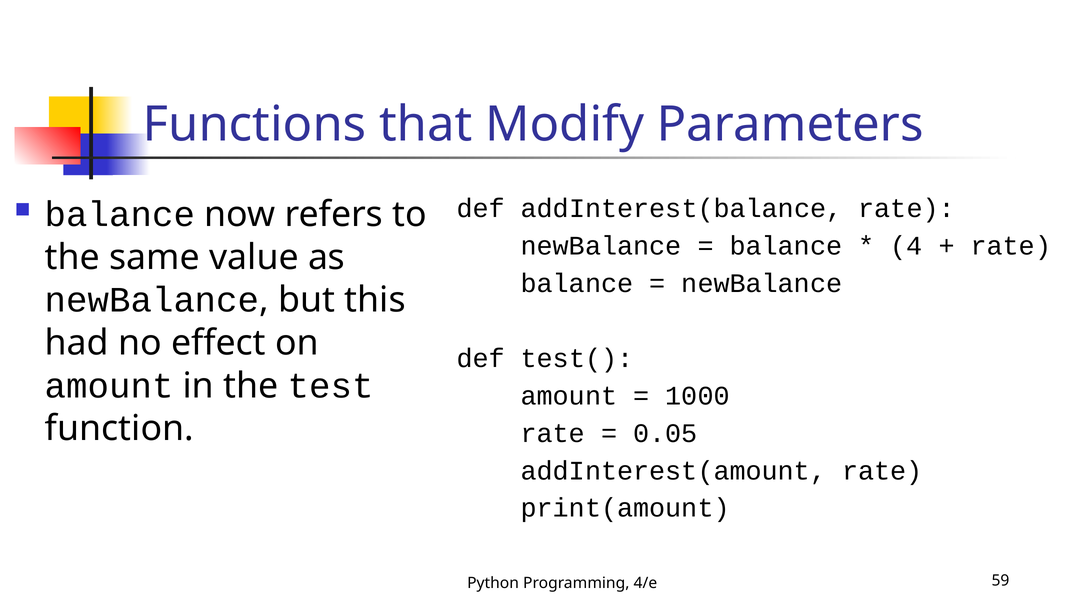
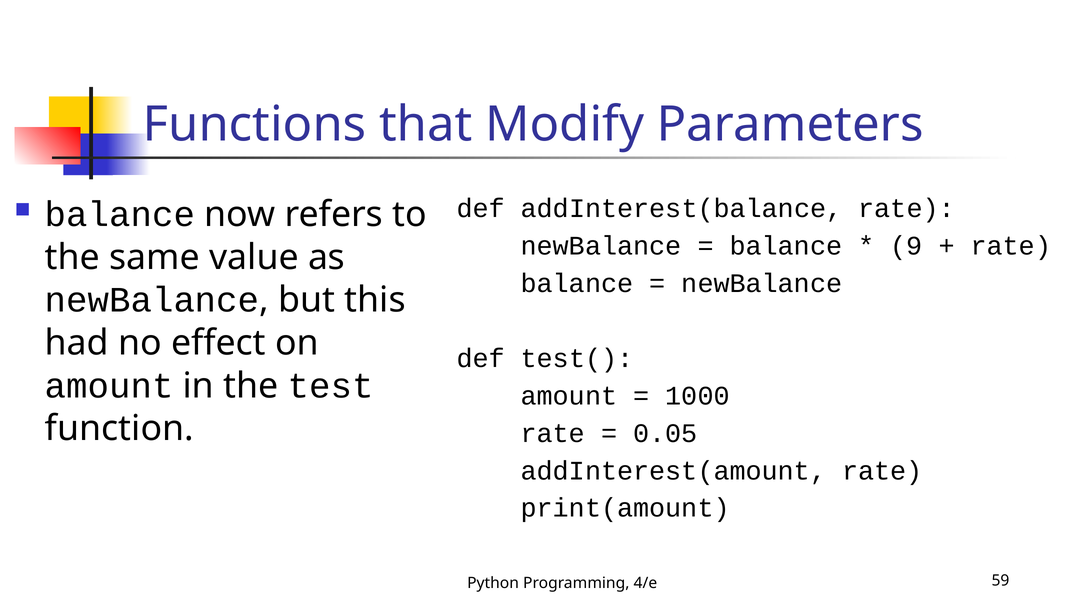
4: 4 -> 9 (906, 246)
